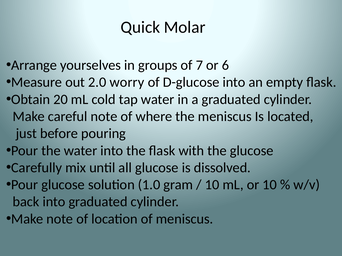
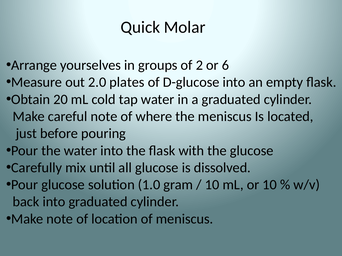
7: 7 -> 2 (199, 65)
worry: worry -> plates (127, 82)
